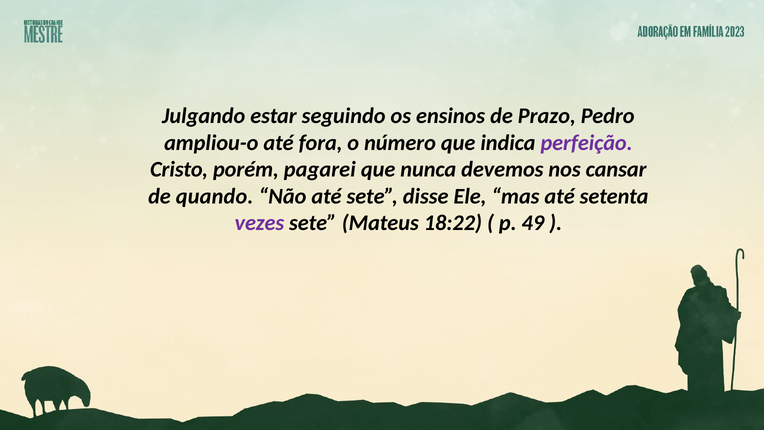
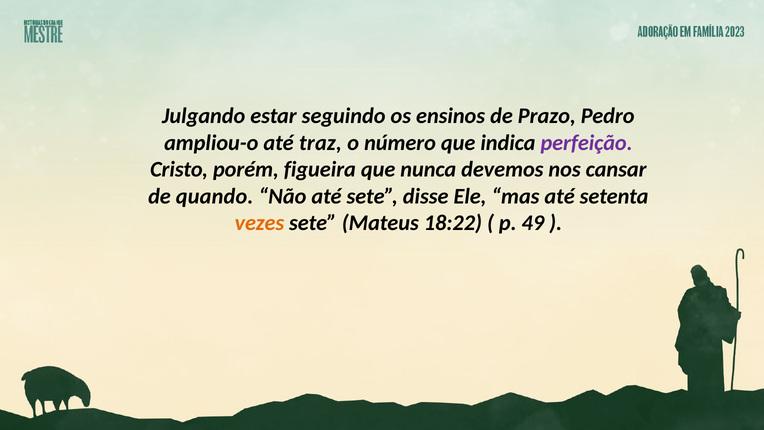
fora: fora -> traz (320, 143)
pagarei: pagarei -> figueira (320, 169)
vezes colour: purple -> orange (259, 223)
